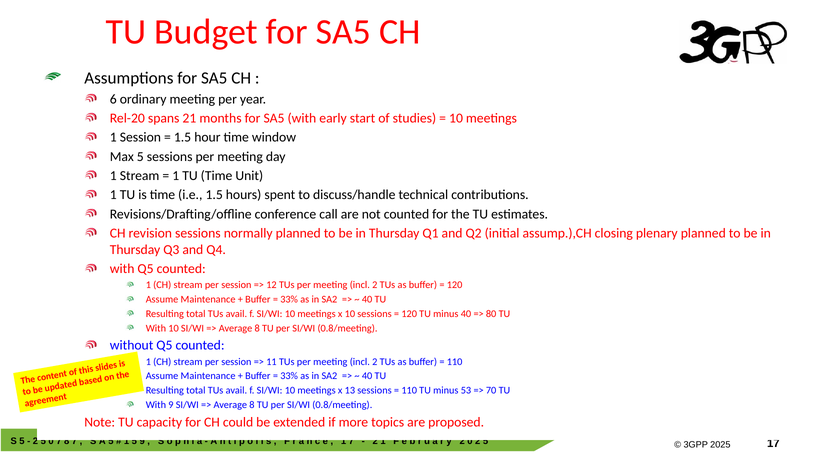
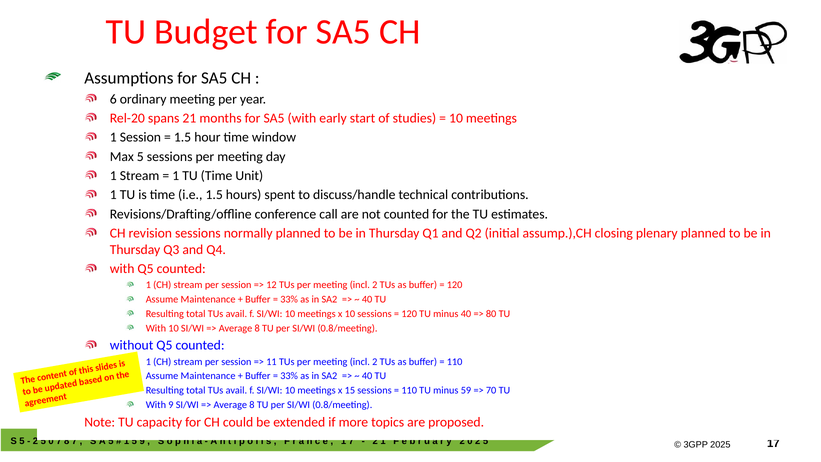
13: 13 -> 15 (350, 390)
53: 53 -> 59 (466, 390)
